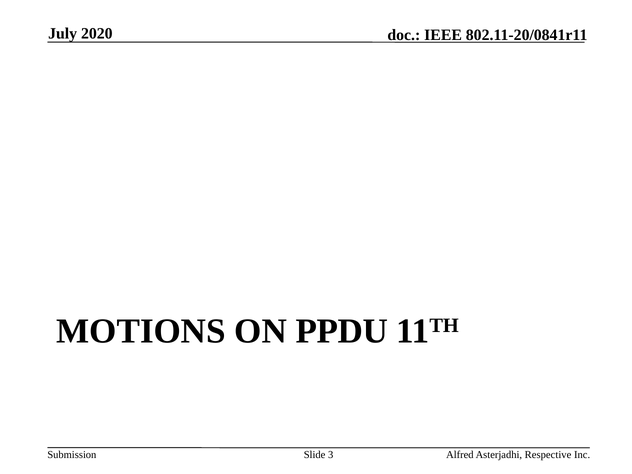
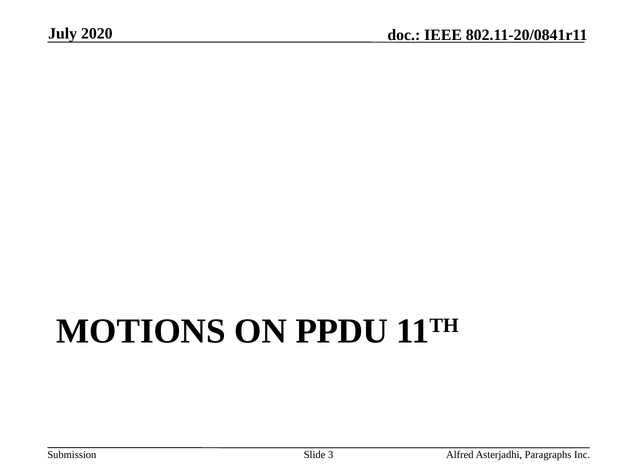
Respective: Respective -> Paragraphs (548, 455)
